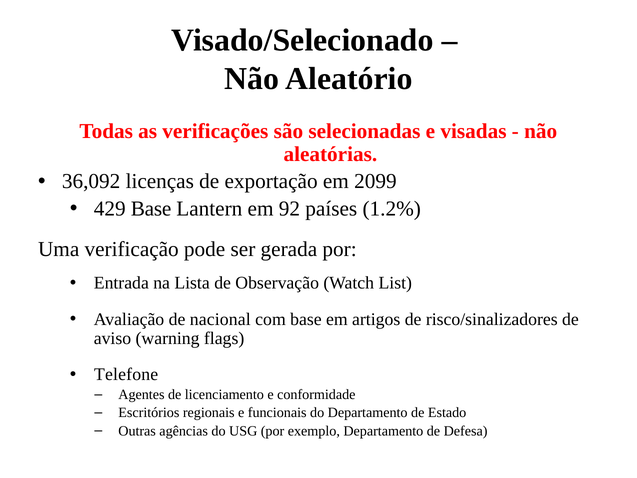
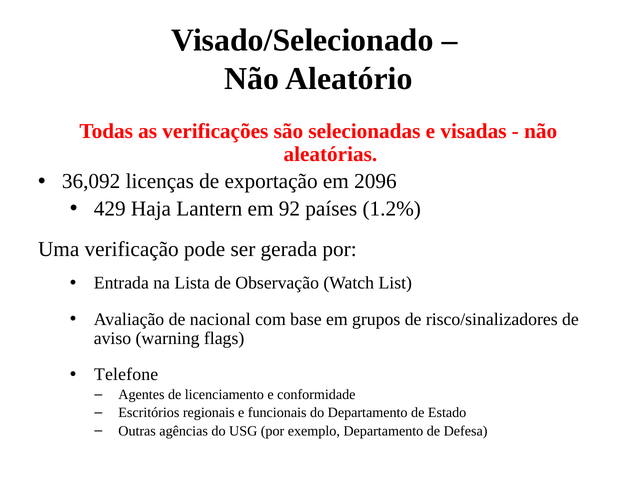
2099: 2099 -> 2096 (375, 181)
429 Base: Base -> Haja (151, 208)
artigos: artigos -> grupos (376, 319)
